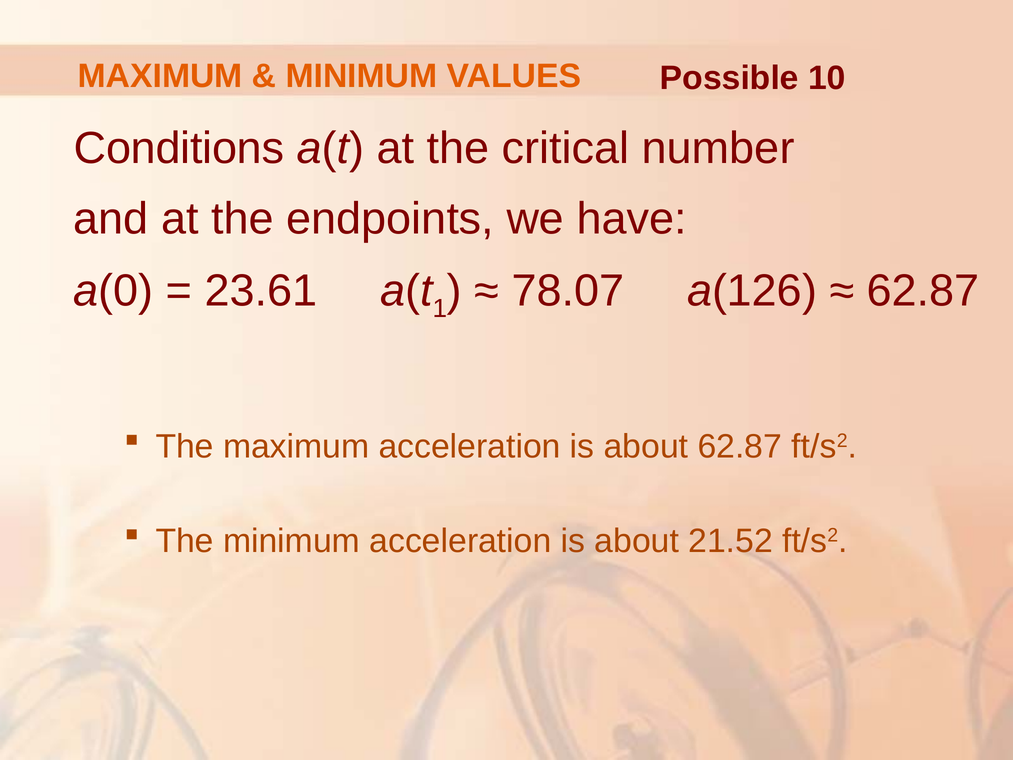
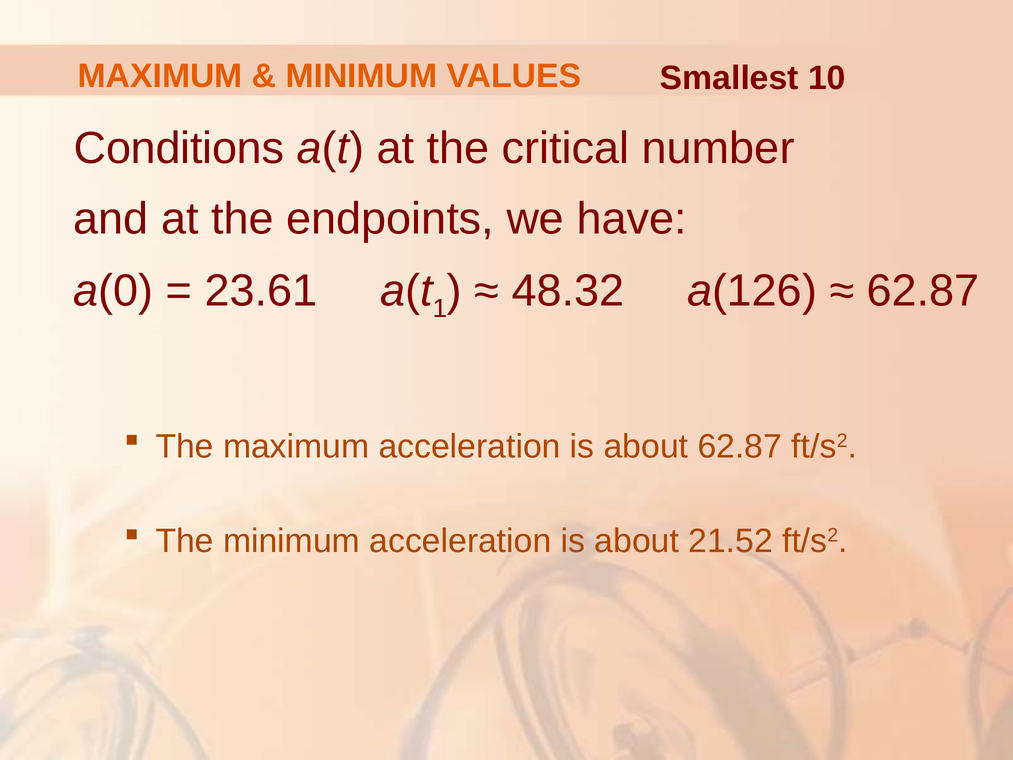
Possible: Possible -> Smallest (729, 78)
78.07: 78.07 -> 48.32 (568, 291)
